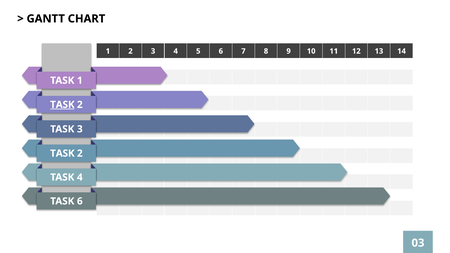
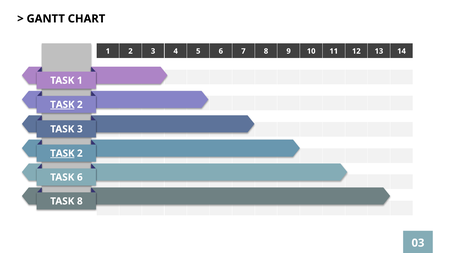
TASK underline: none -> present (62, 153)
TASK 4: 4 -> 6 (80, 177)
TASK 6: 6 -> 8 (80, 201)
